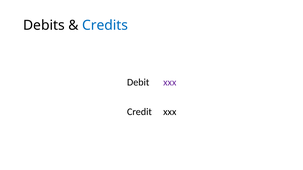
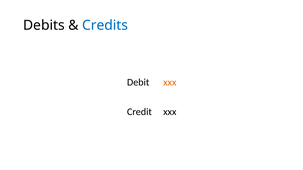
xxx colour: purple -> orange (170, 83)
